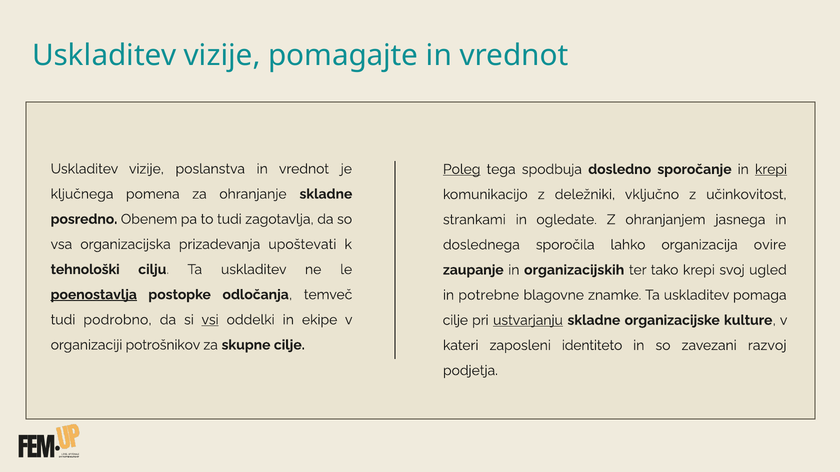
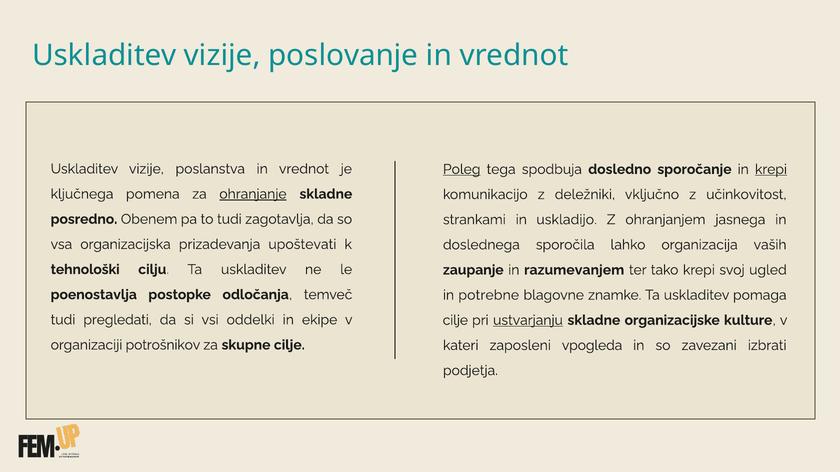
pomagajte: pomagajte -> poslovanje (343, 55)
ohranjanje underline: none -> present (253, 194)
ogledate: ogledate -> uskladijo (567, 220)
ovire: ovire -> vaših (770, 245)
organizacijskih: organizacijskih -> razumevanjem (574, 270)
poenostavlja underline: present -> none (94, 295)
podrobno: podrobno -> pregledati (118, 320)
vsi underline: present -> none (210, 320)
identiteto: identiteto -> vpogleda (592, 346)
razvoj: razvoj -> izbrati (767, 346)
